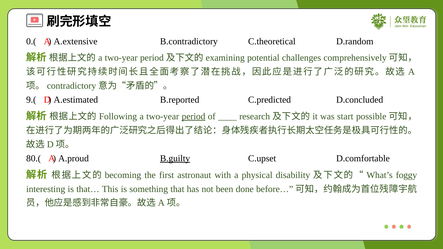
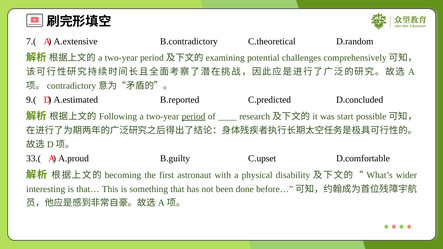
0.(: 0.( -> 7.( (31, 41)
80.(: 80.( -> 33.( (34, 159)
B.guilty underline: present -> none (175, 159)
foggy: foggy -> wider (406, 175)
